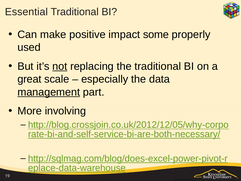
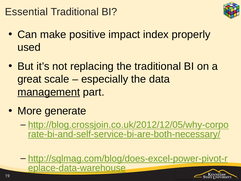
some: some -> index (156, 35)
not underline: present -> none (60, 66)
involving: involving -> generate (65, 111)
